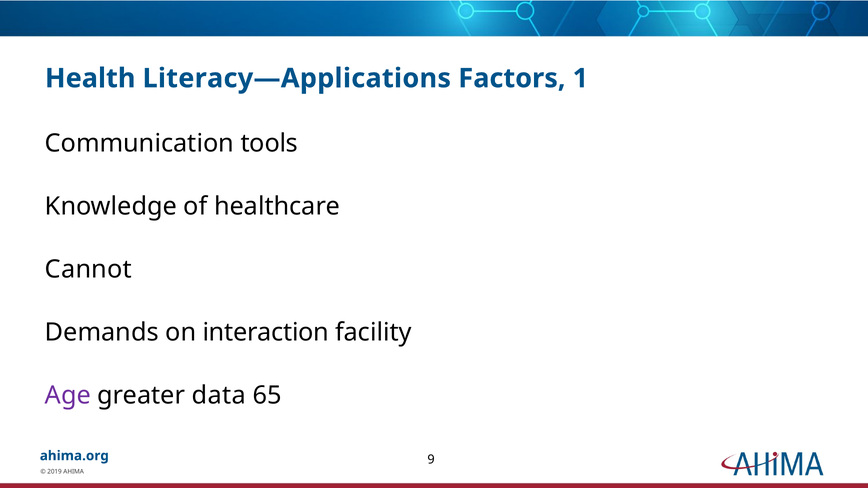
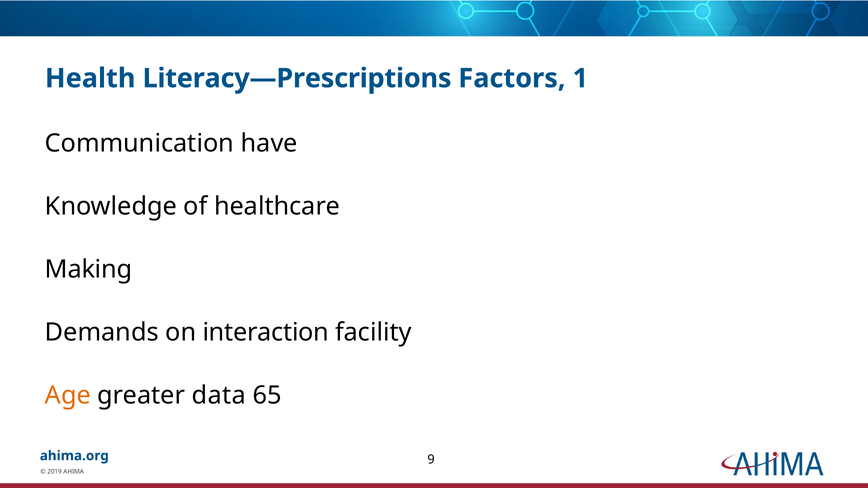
Literacy—Applications: Literacy—Applications -> Literacy—Prescriptions (297, 78)
tools: tools -> have (269, 144)
Cannot: Cannot -> Making (89, 270)
Age colour: purple -> orange (68, 396)
